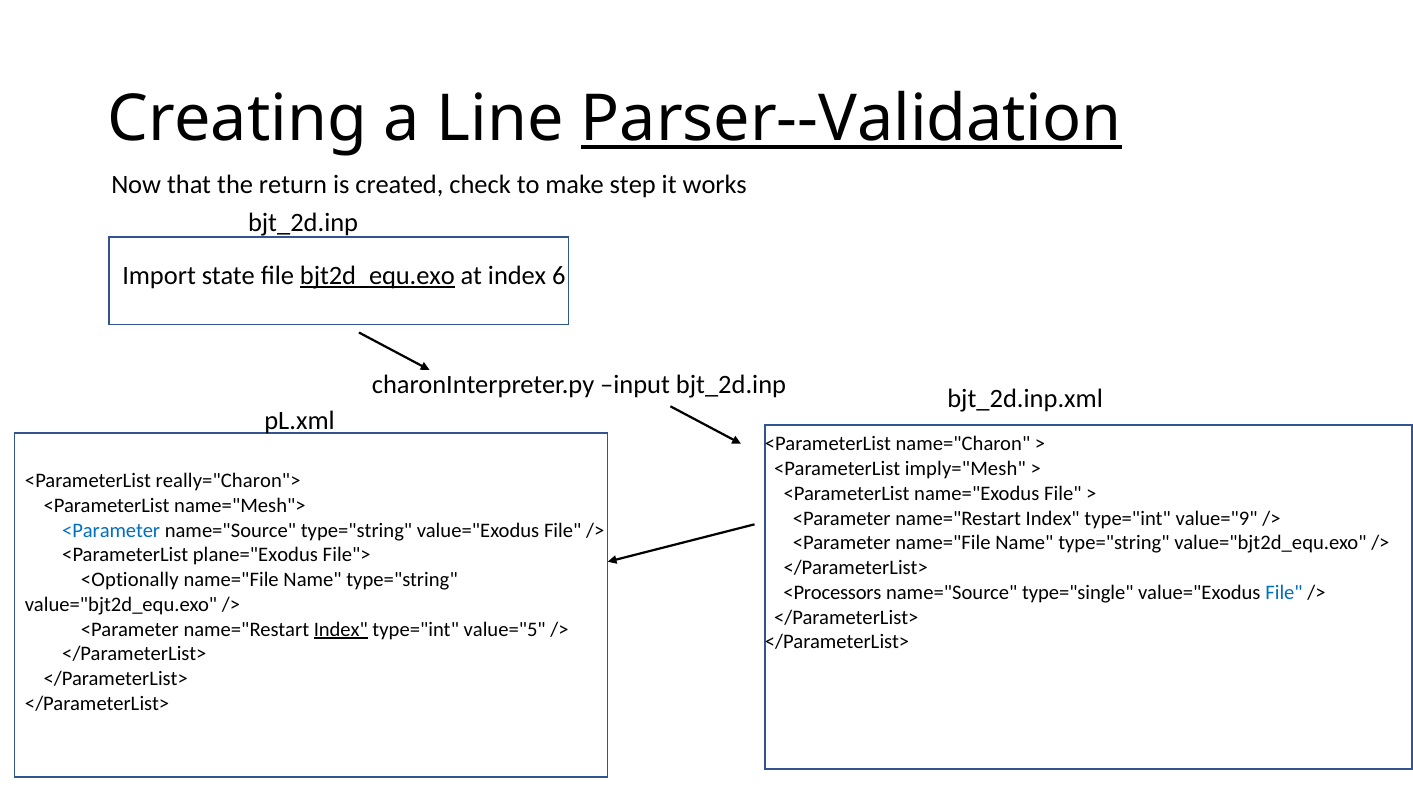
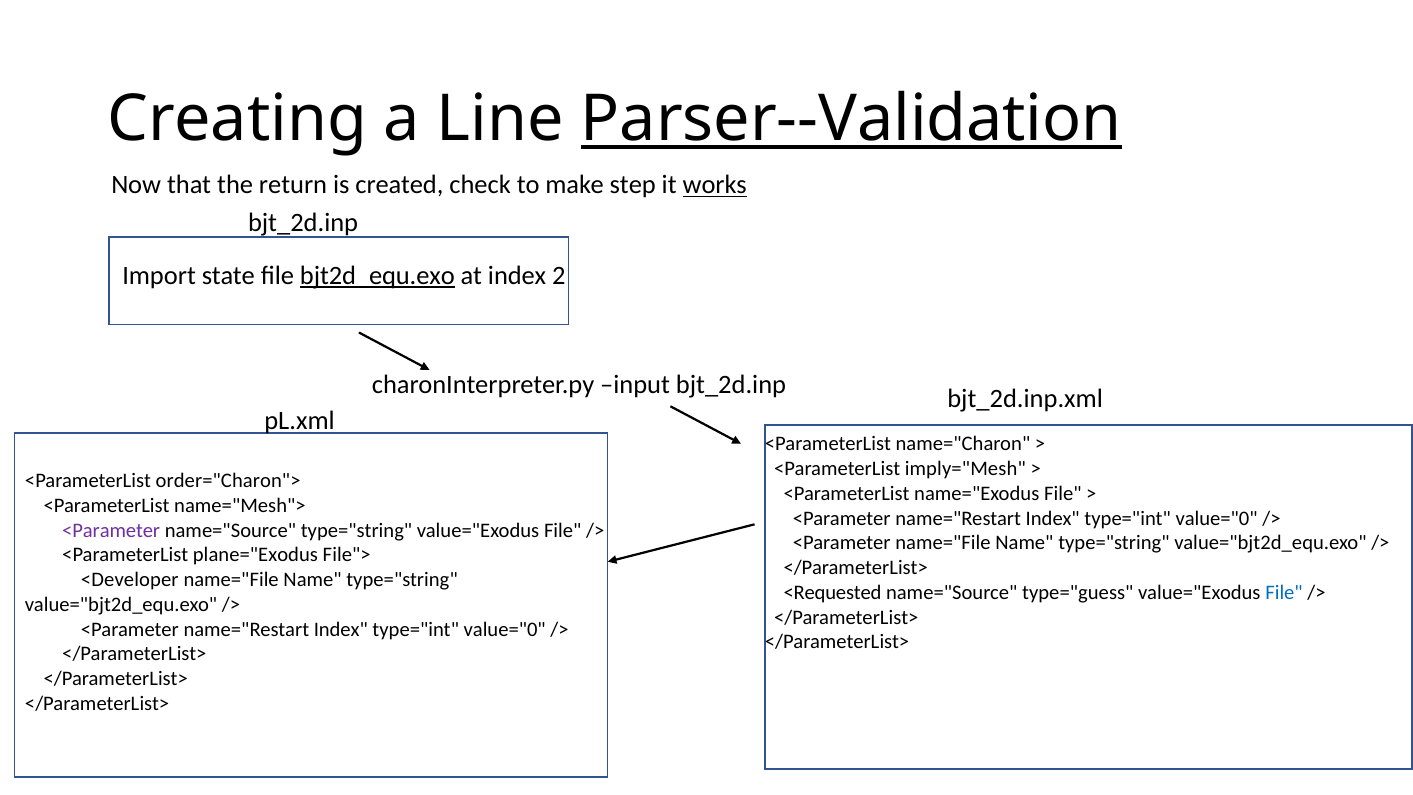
works underline: none -> present (715, 185)
6: 6 -> 2 (559, 276)
really="Charon">: really="Charon"> -> order="Charon"> (228, 481)
value="9: value="9 -> value="0 (1217, 518)
<Parameter colour: blue -> purple (111, 530)
<Optionally: <Optionally -> <Developer (130, 580)
<Processors: <Processors -> <Requested (832, 592)
type="single: type="single -> type="guess (1078, 592)
Index underline: present -> none (341, 629)
value="5: value="5 -> value="0 (505, 629)
